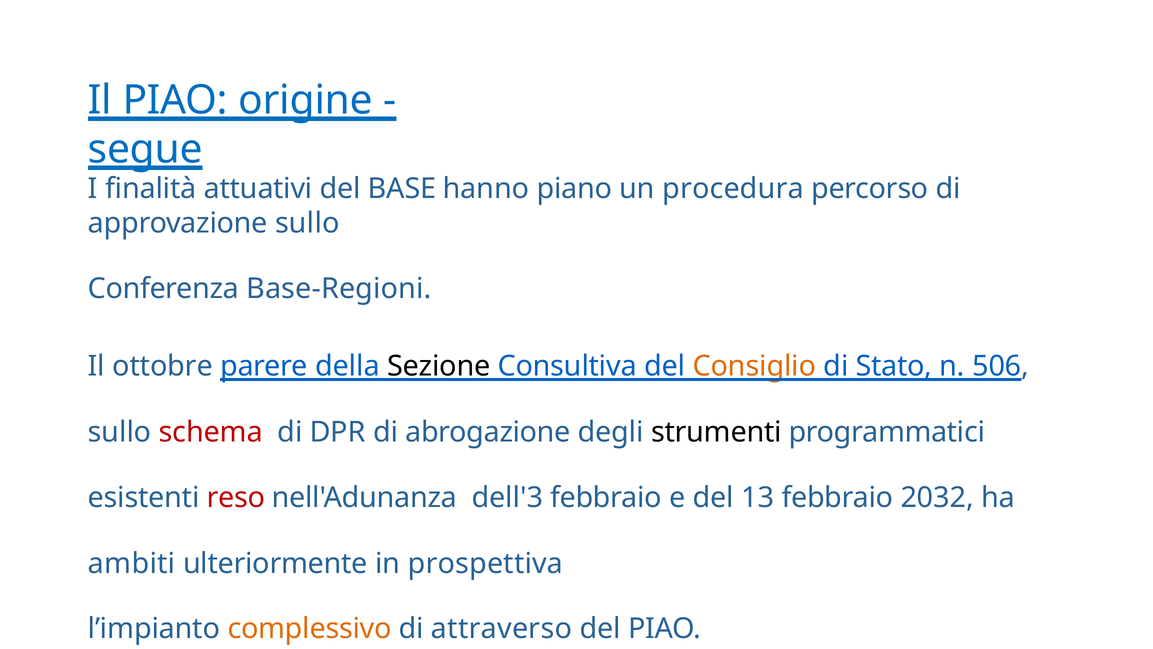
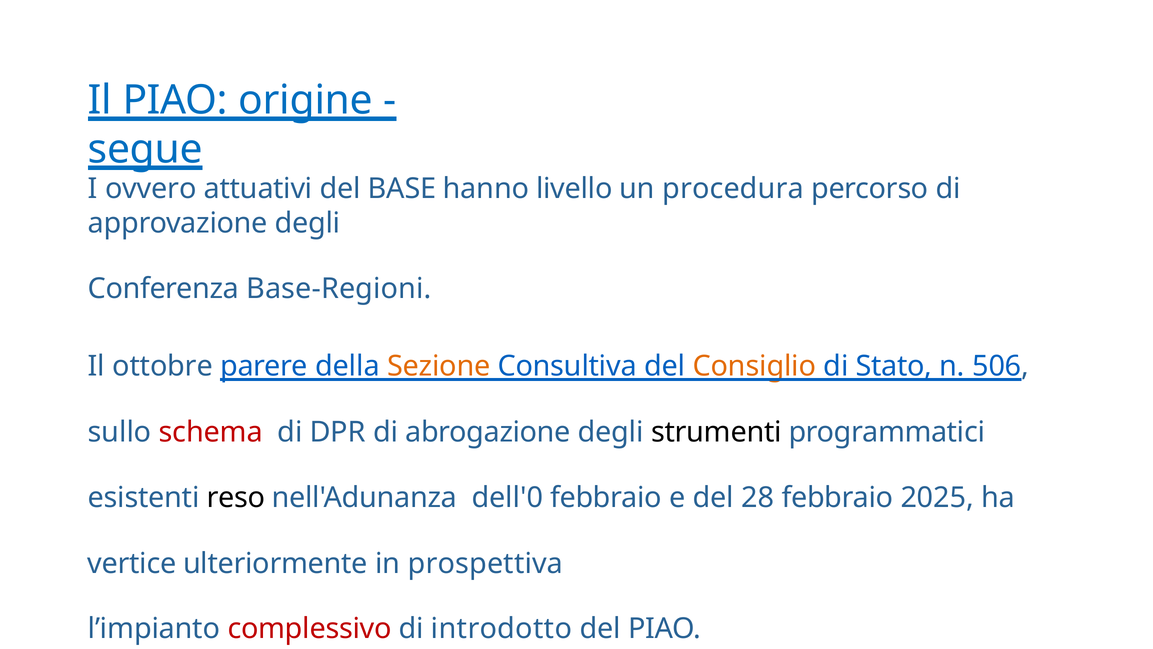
finalità: finalità -> ovvero (151, 189)
piano: piano -> livello (574, 189)
approvazione sullo: sullo -> degli (308, 223)
Sezione colour: black -> orange (439, 366)
reso colour: red -> black (236, 497)
dell'3: dell'3 -> dell'0 (507, 497)
13: 13 -> 28 (758, 497)
2032: 2032 -> 2025 (937, 497)
ambiti: ambiti -> vertice (132, 563)
complessivo colour: orange -> red (310, 628)
attraverso: attraverso -> introdotto (502, 628)
